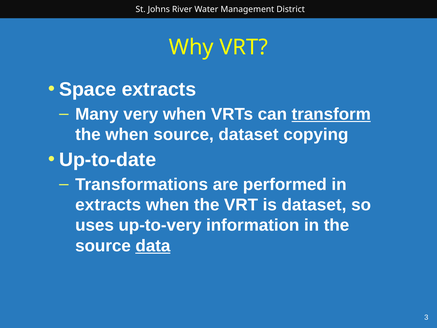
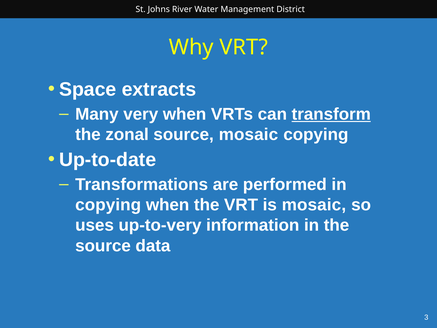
the when: when -> zonal (127, 135)
source dataset: dataset -> mosaic (248, 135)
extracts: extracts -> copying (108, 205)
is dataset: dataset -> mosaic (314, 205)
data underline: present -> none (153, 246)
